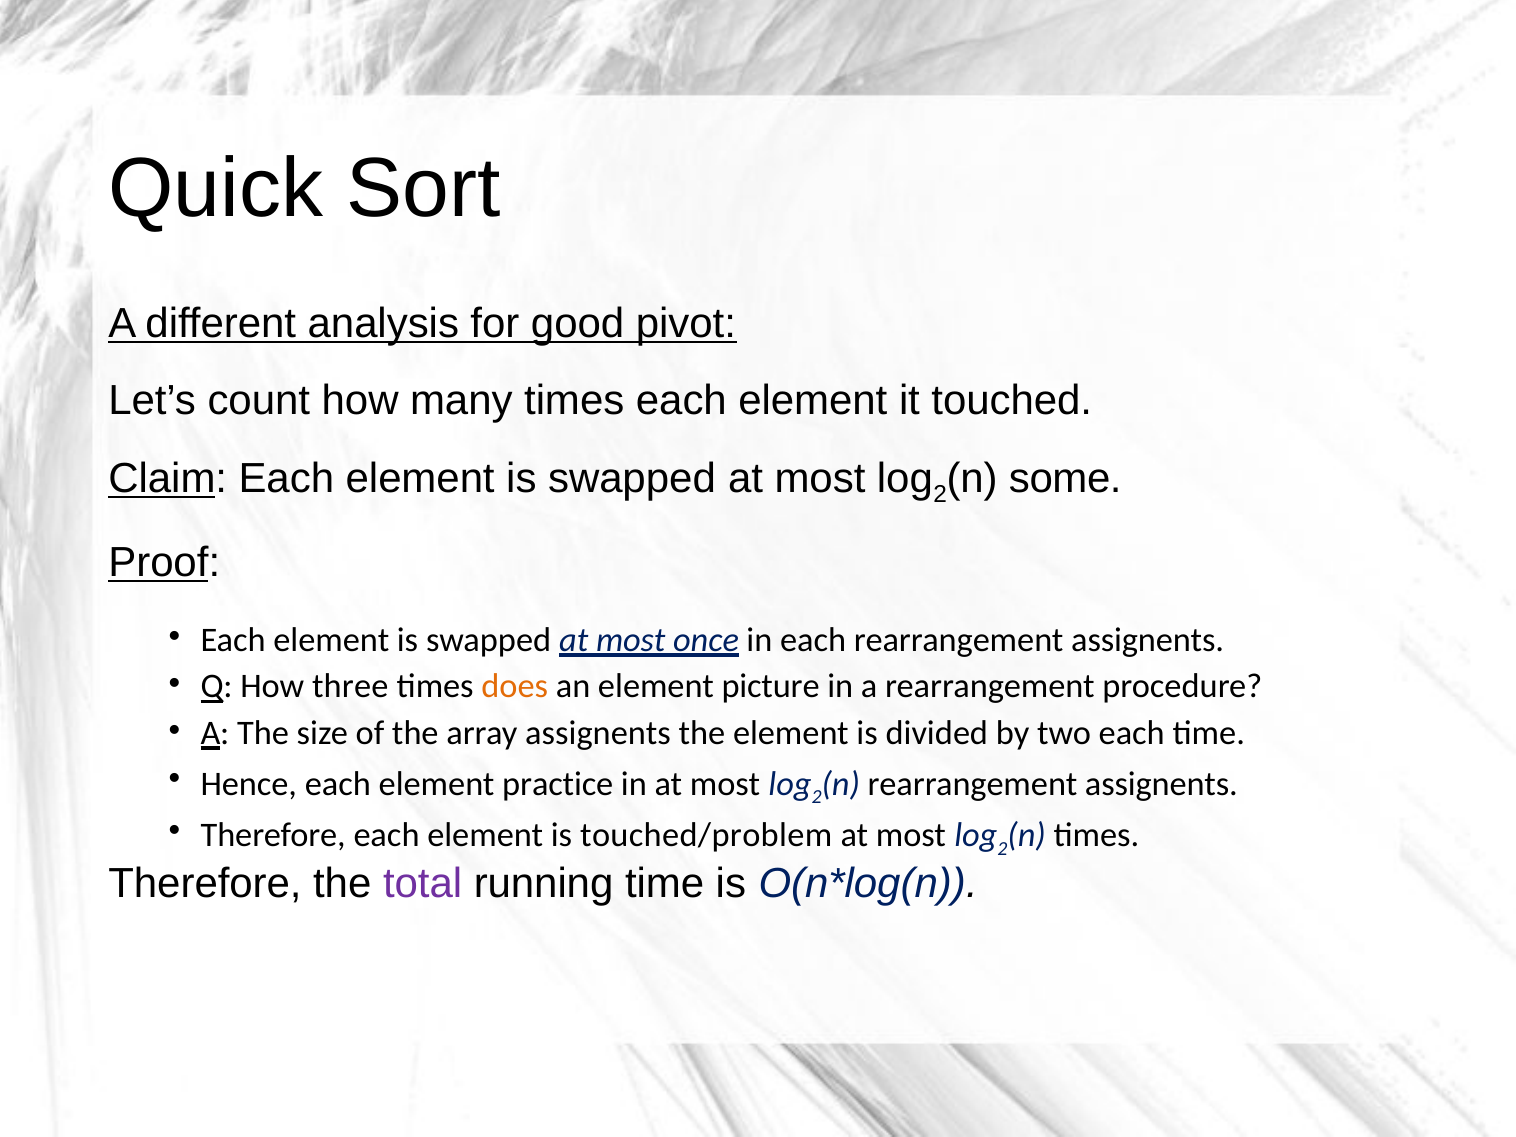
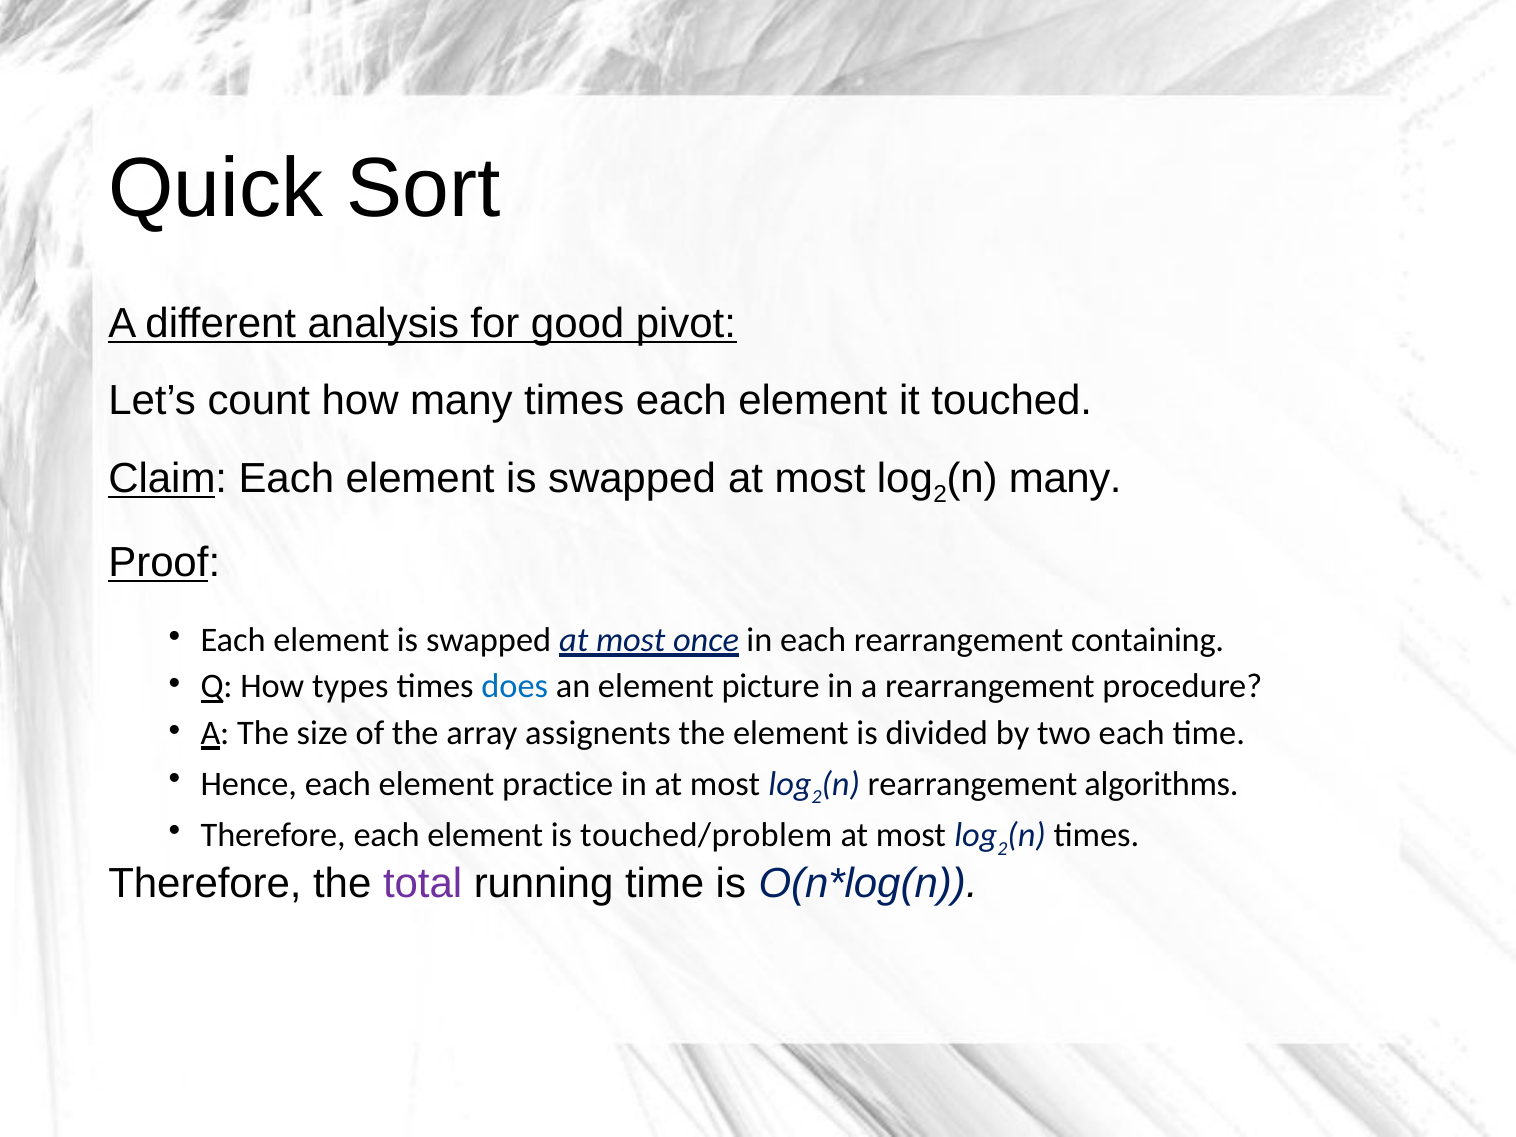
some: some -> many (1065, 478)
each rearrangement assignents: assignents -> containing (1148, 640)
three: three -> types (350, 686)
does colour: orange -> blue (515, 686)
assignents: assignents -> algorithms (1161, 784)
